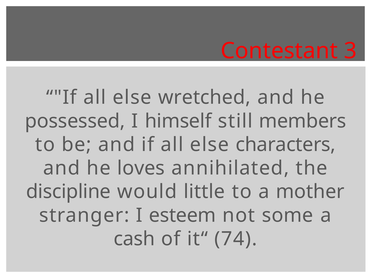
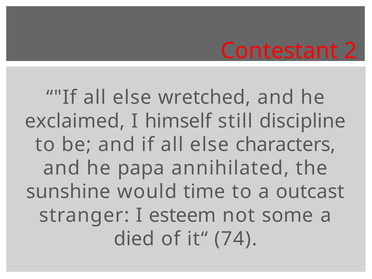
3: 3 -> 2 (350, 51)
possessed: possessed -> exclaimed (75, 121)
members: members -> discipline (302, 121)
loves: loves -> papa (141, 168)
discipline: discipline -> sunshine (68, 192)
little: little -> time (204, 192)
mother: mother -> outcast (310, 192)
cash: cash -> died (134, 239)
